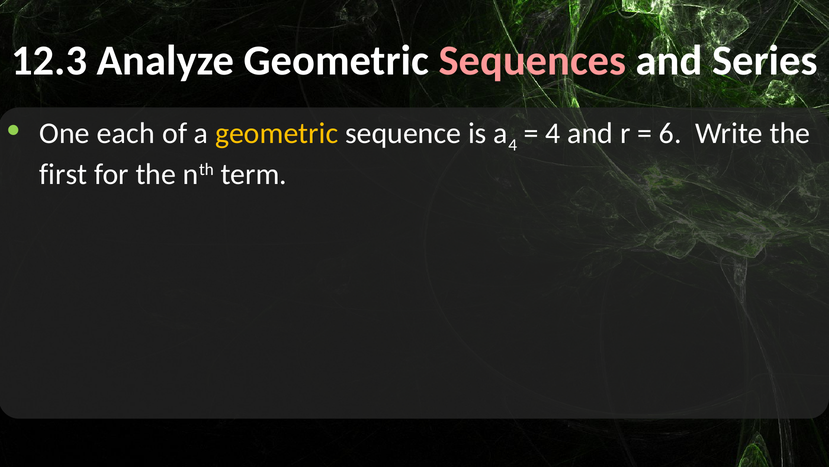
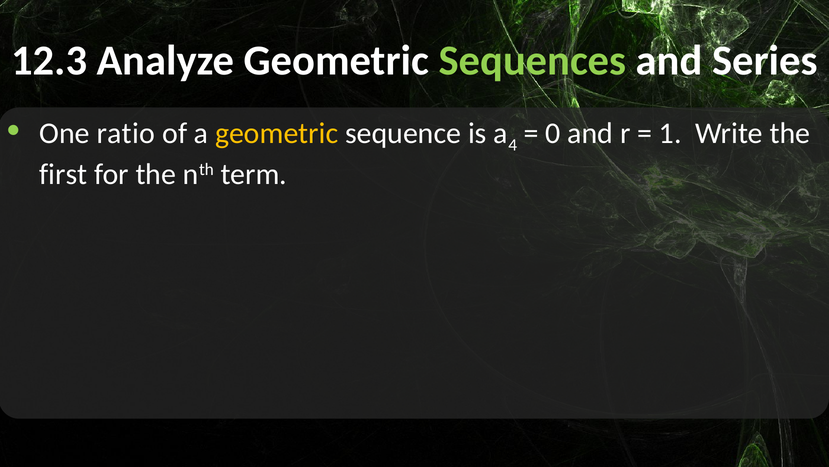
Sequences colour: pink -> light green (532, 60)
each: each -> ratio (126, 133)
4: 4 -> 0 (553, 133)
6: 6 -> 1 (670, 133)
